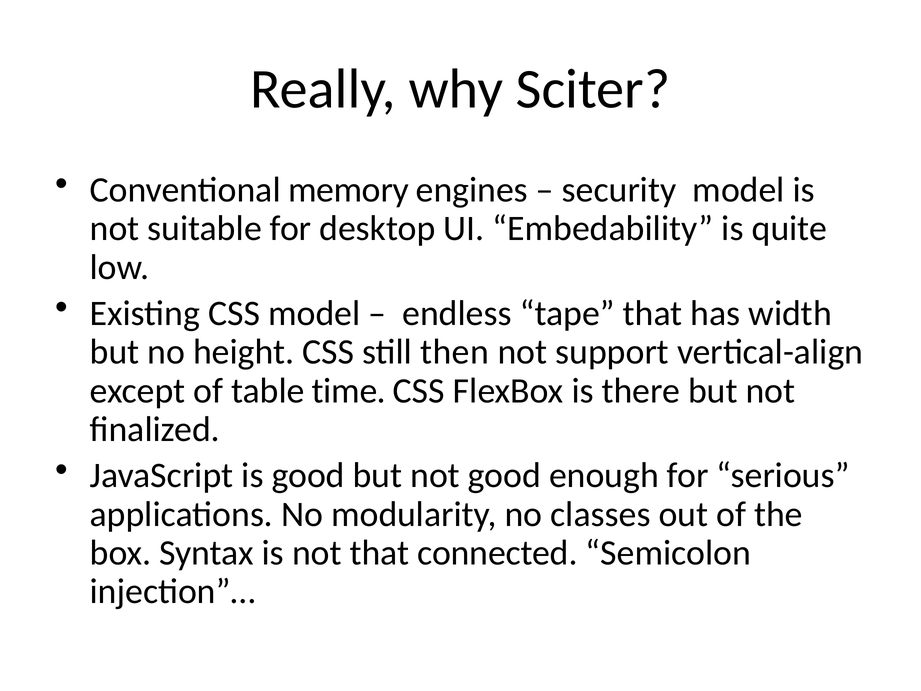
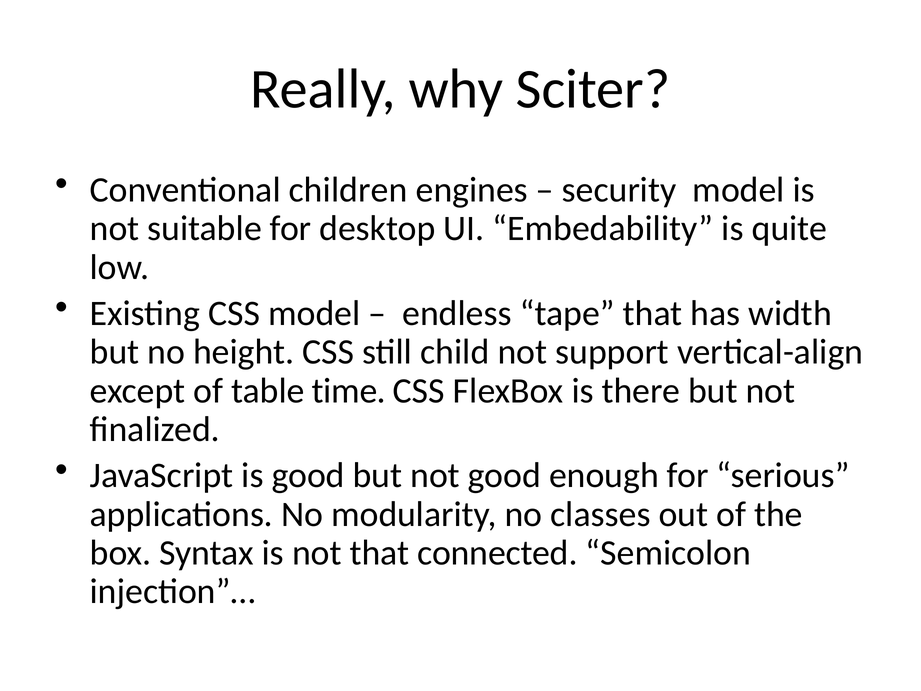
memory: memory -> children (348, 190)
then: then -> child (455, 352)
